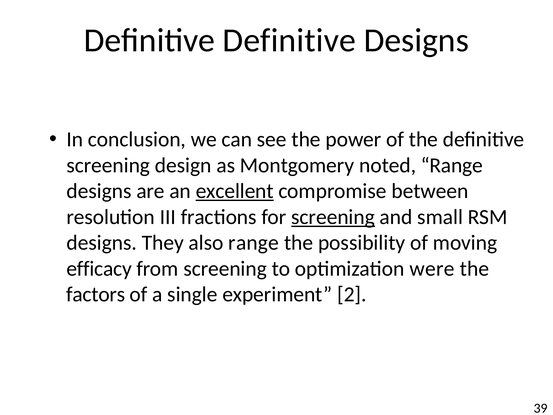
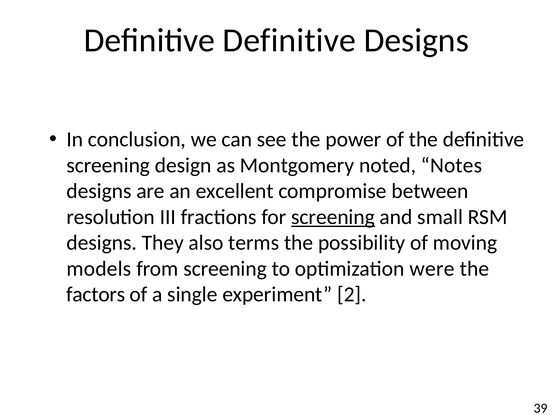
noted Range: Range -> Notes (452, 165)
excellent underline: present -> none (235, 191)
also range: range -> terms (254, 243)
efficacy: efficacy -> models (99, 269)
